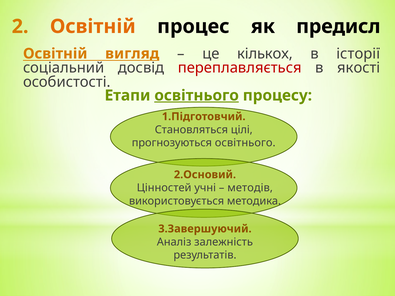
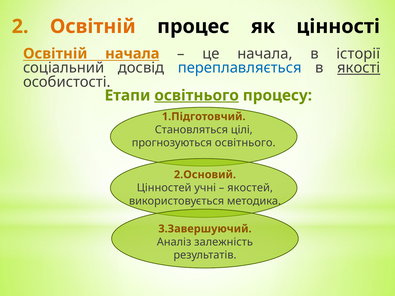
предисл: предисл -> цінності (338, 26)
Освітній вигляд: вигляд -> начала (132, 54)
це кількох: кількох -> начала (265, 54)
переплавляється colour: red -> blue (240, 68)
якості underline: none -> present (359, 68)
методів: методів -> якостей (250, 188)
